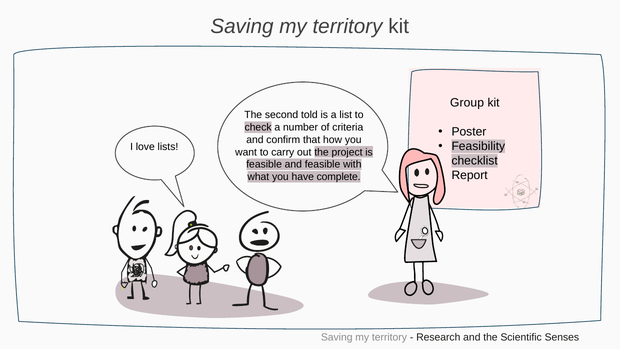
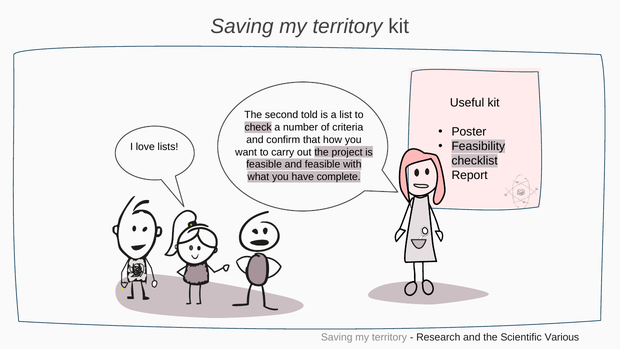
Group: Group -> Useful (467, 103)
Senses: Senses -> Various (562, 337)
